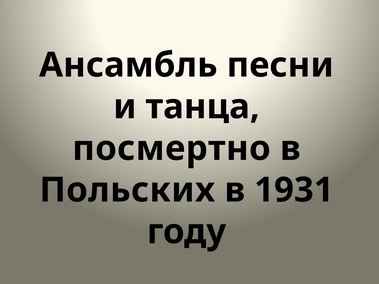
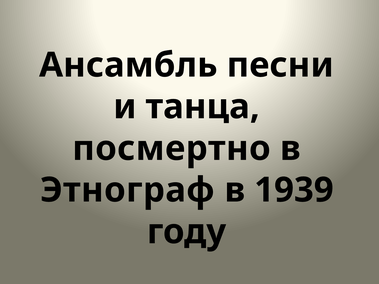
Польских: Польских -> Этнограф (127, 190)
1931: 1931 -> 1939 (294, 190)
